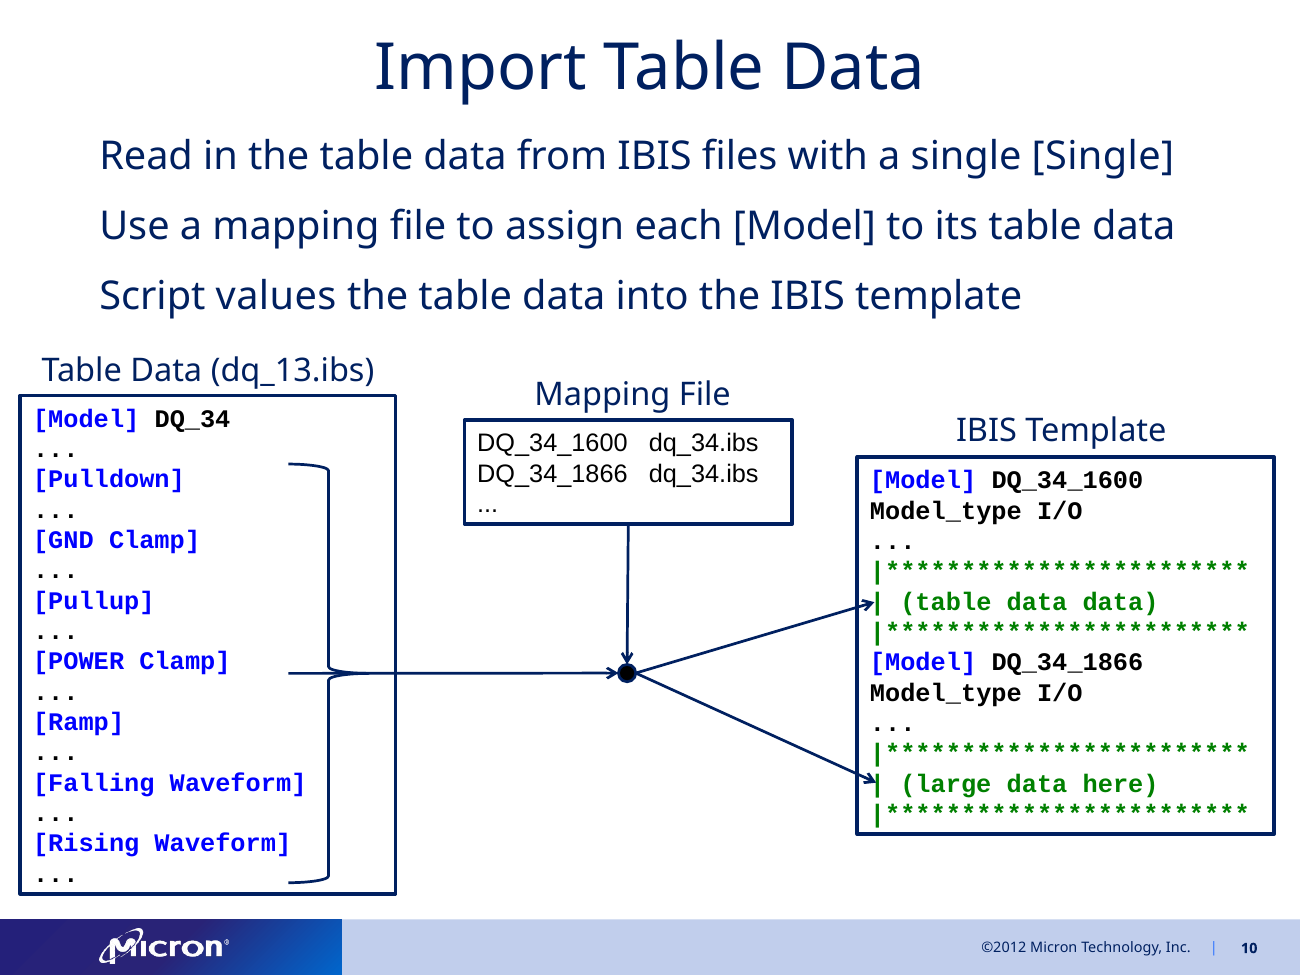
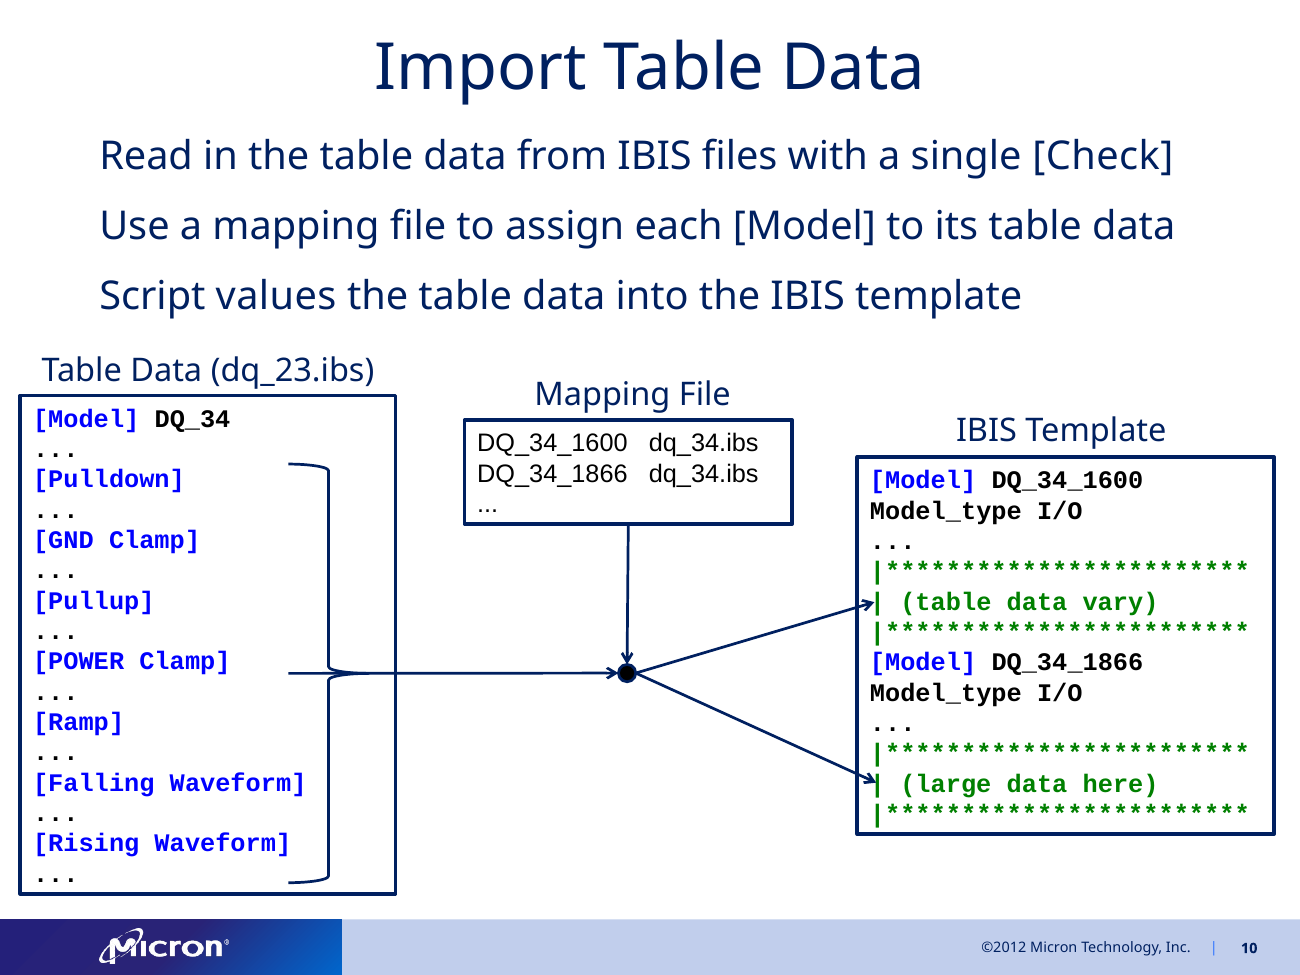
single Single: Single -> Check (1103, 156)
dq_13.ibs: dq_13.ibs -> dq_23.ibs (293, 370)
data data: data -> vary (1121, 602)
